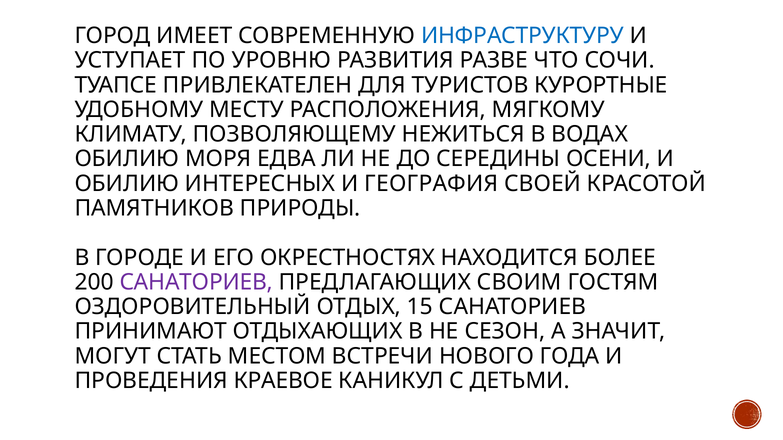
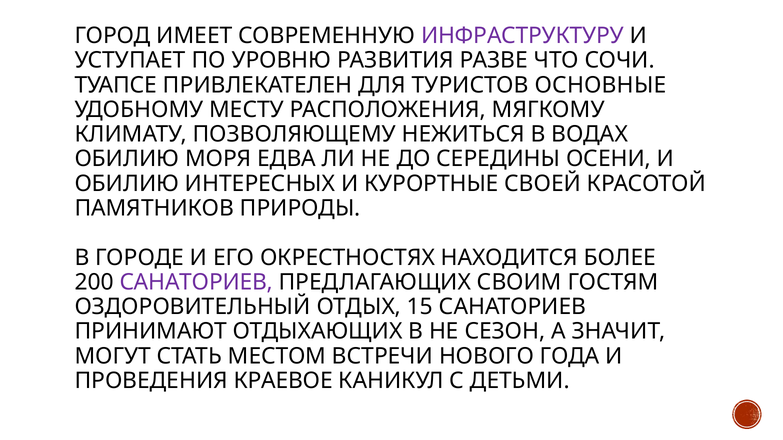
ИНФРАСТРУКТУРУ colour: blue -> purple (523, 36)
КУРОРТНЫЕ: КУРОРТНЫЕ -> ОСНОВНЫЕ (601, 85)
ГЕОГРАФИЯ: ГЕОГРАФИЯ -> КУРОРТНЫЕ (431, 184)
